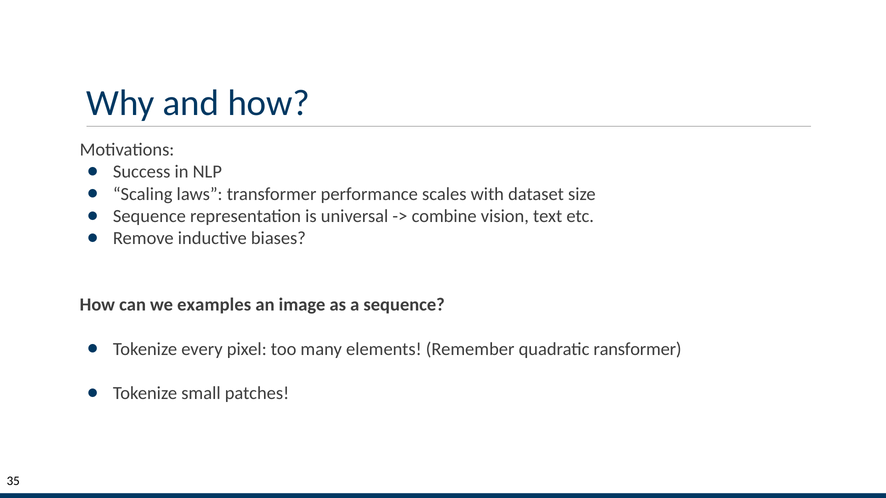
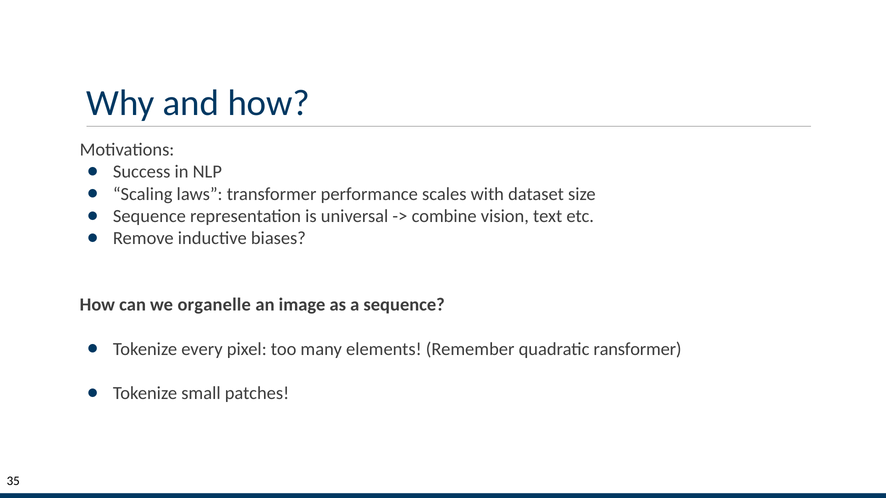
examples: examples -> organelle (214, 305)
